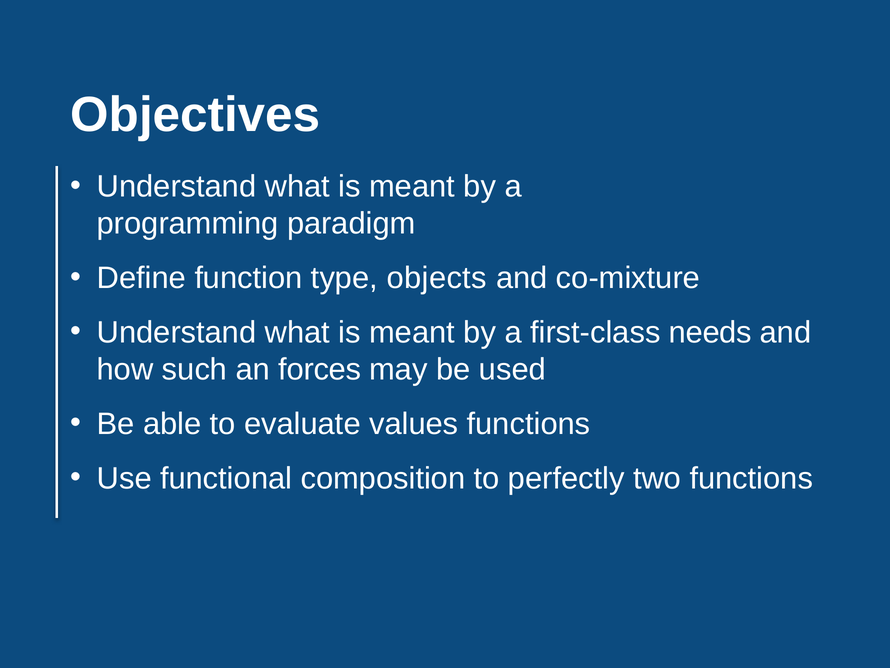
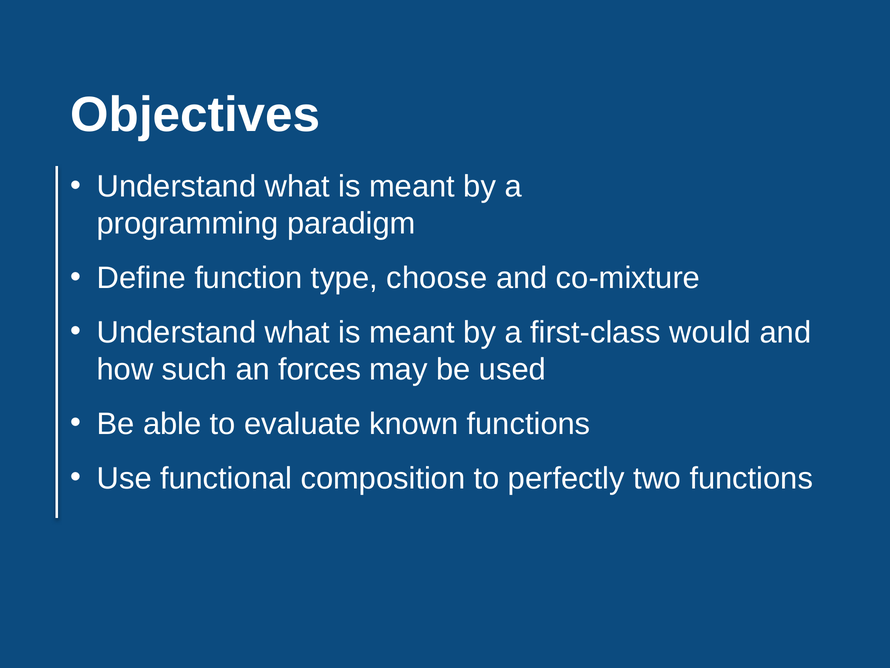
objects: objects -> choose (437, 278)
needs: needs -> would (710, 332)
values: values -> known (414, 424)
